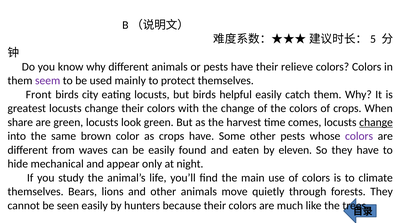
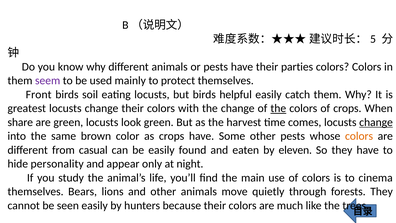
relieve: relieve -> parties (297, 67)
city: city -> soil (90, 94)
the underline: none -> present (278, 108)
colors colour: purple -> orange (359, 136)
waves: waves -> casual (93, 150)
mechanical: mechanical -> personality (57, 164)
climate: climate -> cinema (376, 178)
